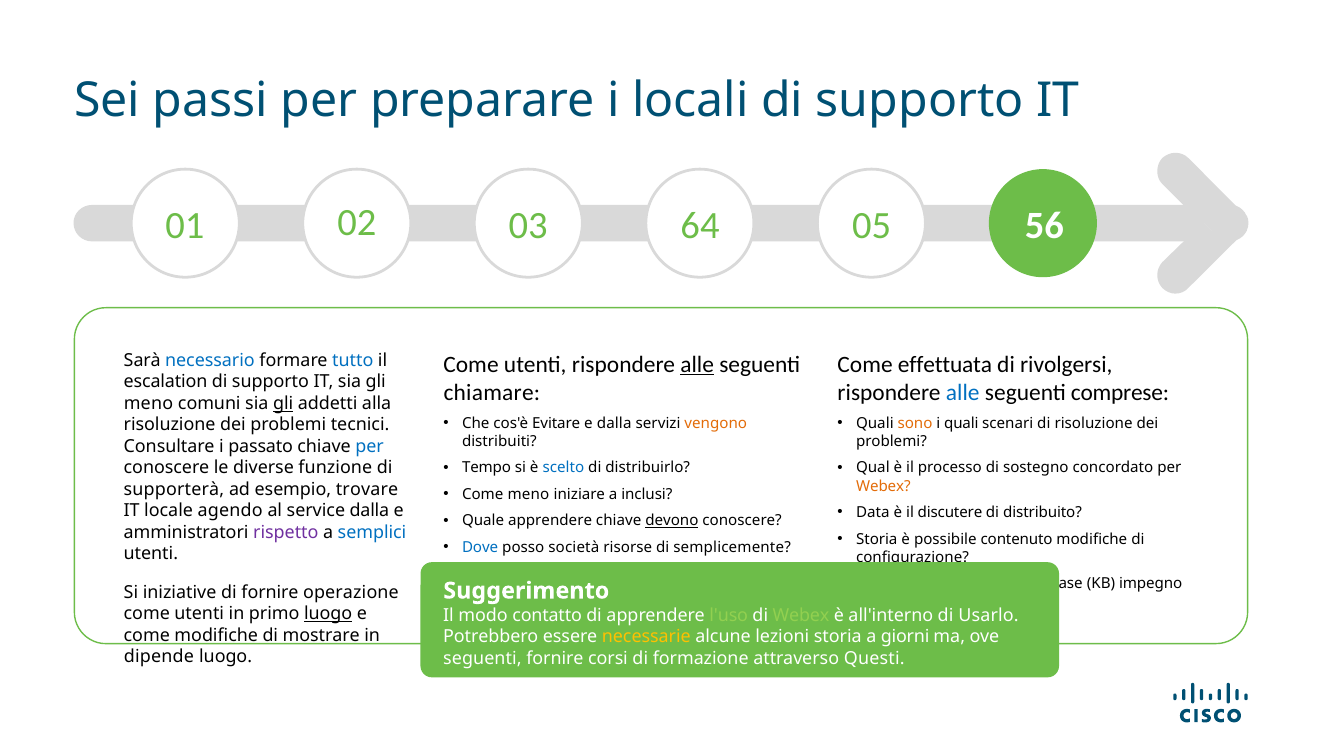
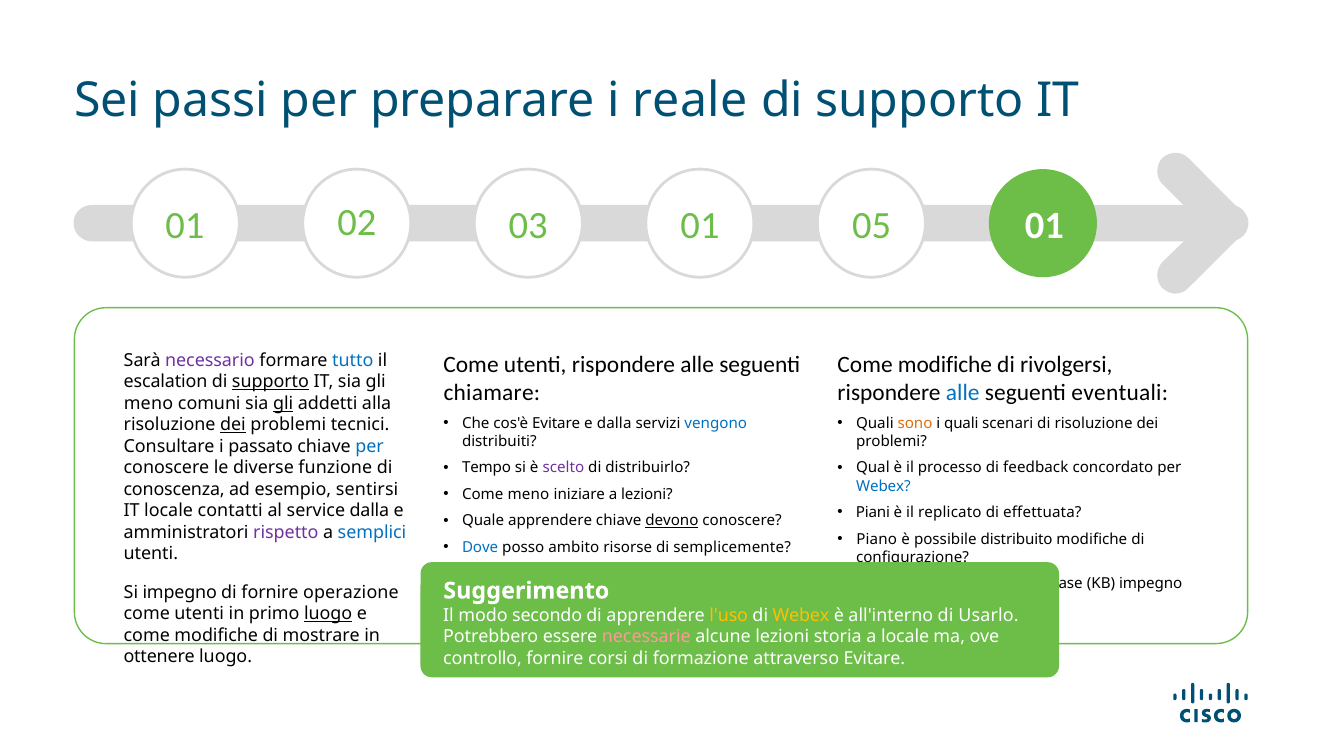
locali: locali -> reale (690, 100)
03 64: 64 -> 01 (700, 226)
05 56: 56 -> 01 (1044, 226)
alle underline: present -> none (697, 364)
effettuata: effettuata -> modifiche (945, 364)
necessario colour: blue -> purple (210, 360)
supporto underline: none -> present (270, 382)
comprese: comprese -> eventuali (1120, 392)
vengono colour: orange -> blue (716, 423)
dei underline: none -> present (233, 425)
scelto colour: blue -> purple (563, 468)
sostegno: sostegno -> feedback (1036, 468)
Webex colour: orange -> blue (883, 486)
supporterà: supporterà -> conoscenza (174, 489)
trovare: trovare -> sentirsi (367, 489)
a inclusi: inclusi -> lezioni (647, 494)
Data: Data -> Piani (873, 512)
discutere: discutere -> replicato (950, 512)
distribuito: distribuito -> effettuata (1042, 512)
agendo: agendo -> contatti (230, 511)
Storia: Storia -> Piano (877, 539)
contenuto: contenuto -> distribuito (1017, 539)
società: società -> ambito (574, 547)
Si iniziative: iniziative -> impegno (180, 592)
contatto: contatto -> secondo (547, 615)
l'uso colour: light green -> yellow (729, 615)
Webex colour: light green -> yellow (801, 615)
necessarie colour: yellow -> pink (646, 636)
a giorni: giorni -> locale (905, 636)
dipende: dipende -> ottenere (159, 656)
seguenti: seguenti -> controllo (483, 658)
attraverso Questi: Questi -> Evitare (874, 658)
